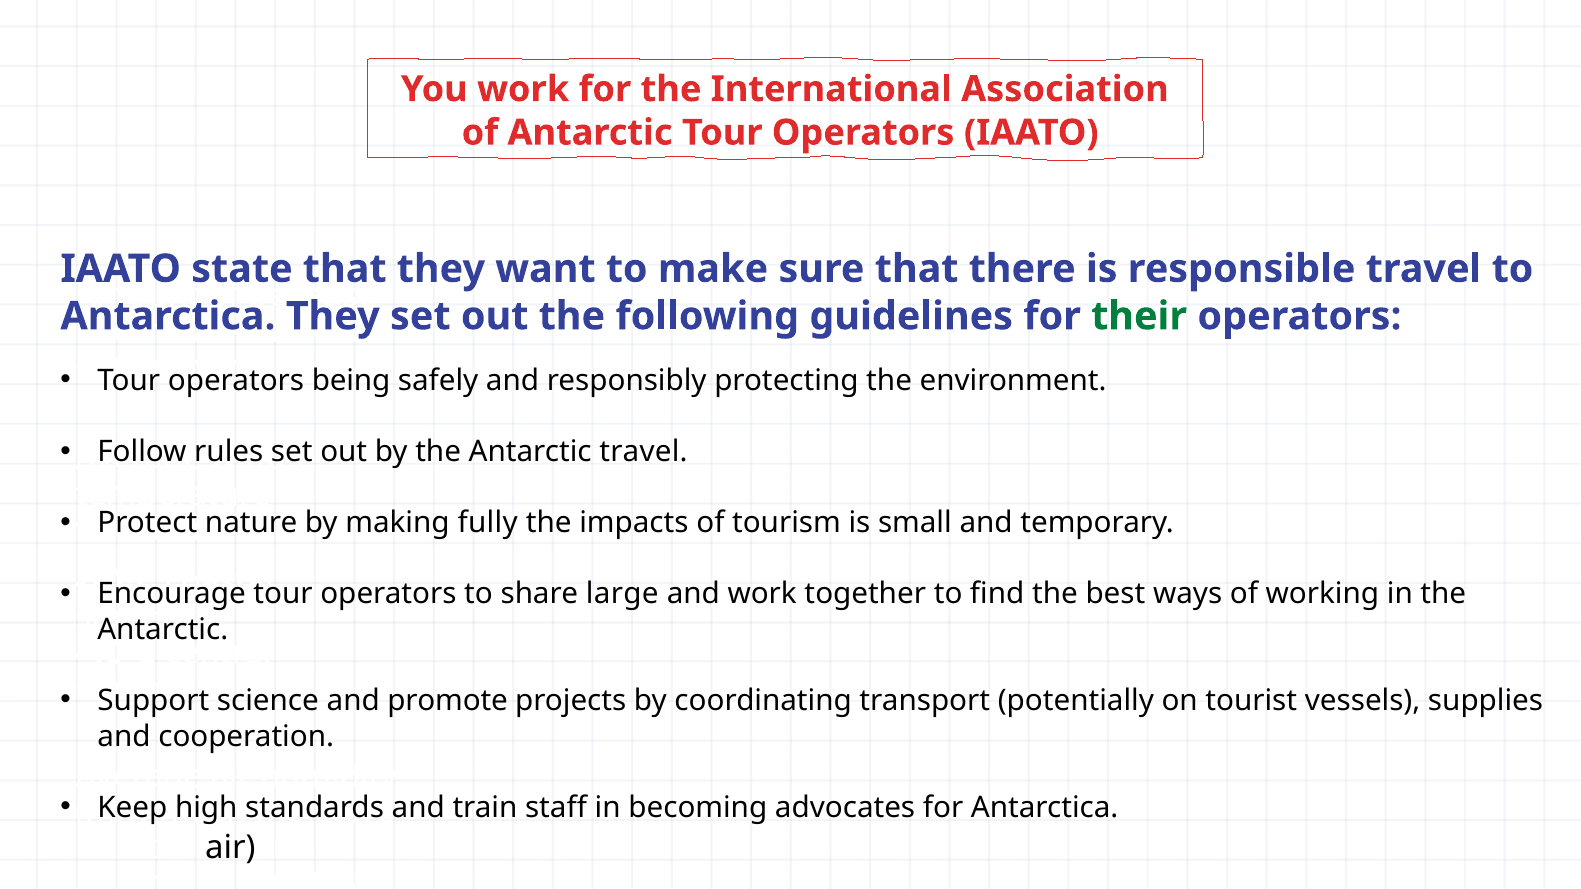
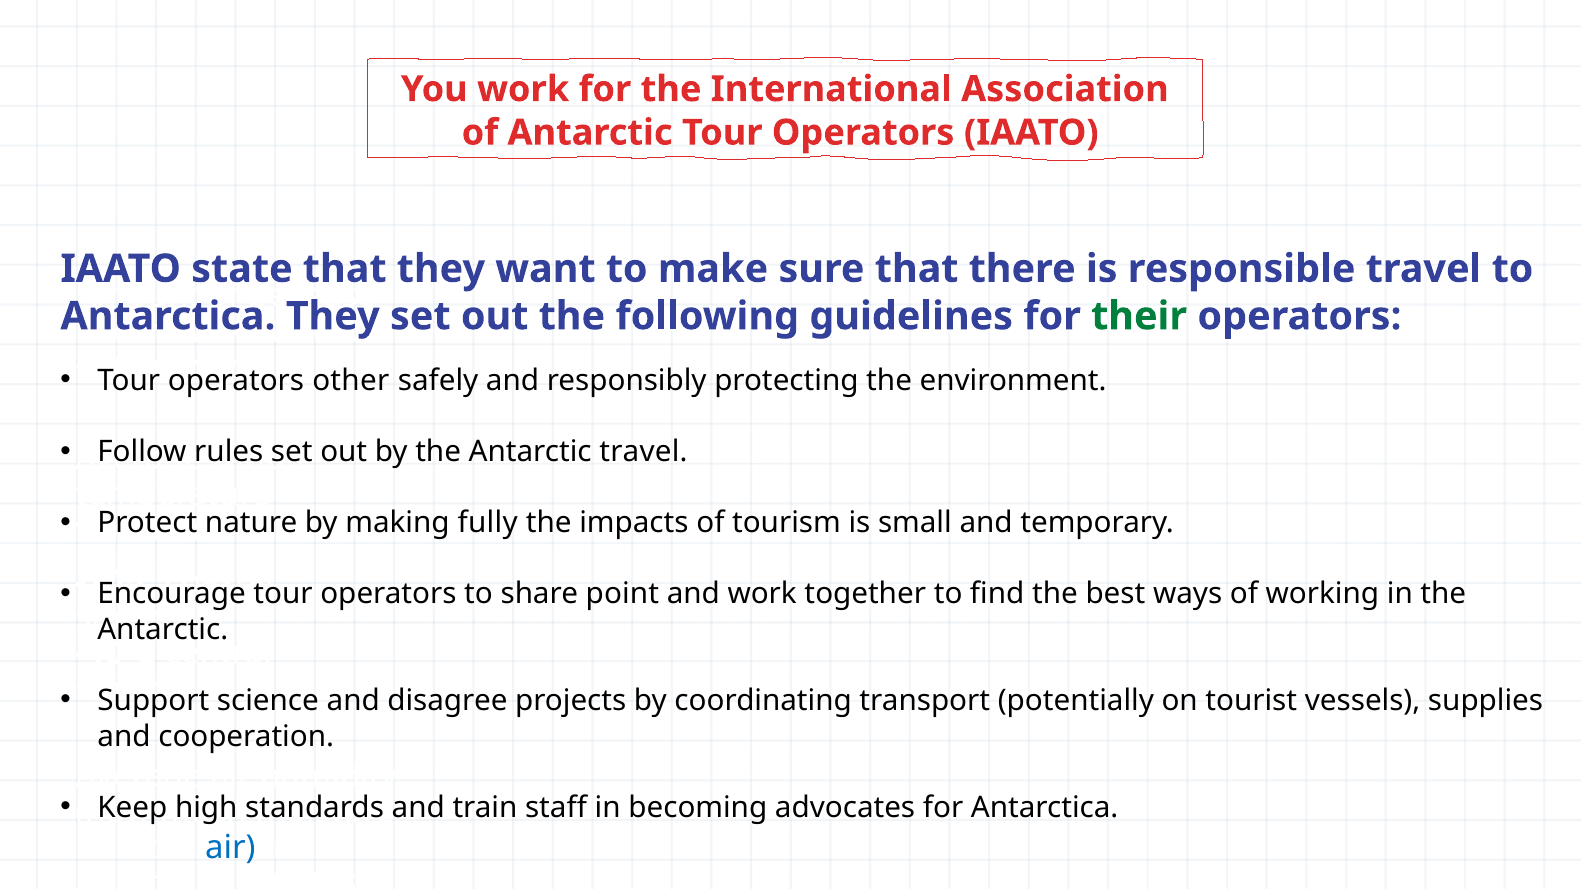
being: being -> other (351, 381)
large: large -> point (622, 594)
promote: promote -> disagree (448, 701)
air colour: black -> blue (230, 848)
